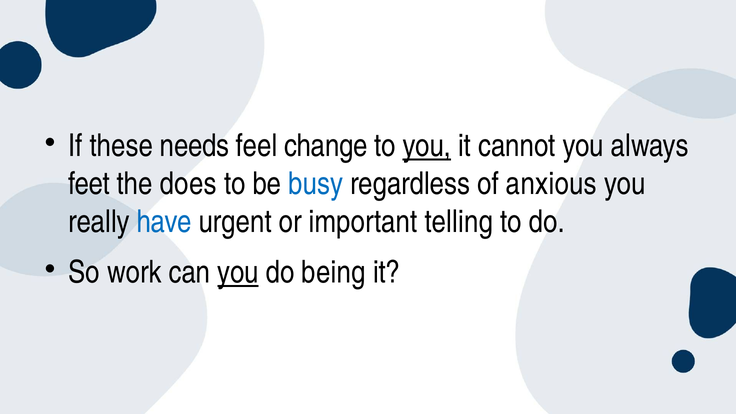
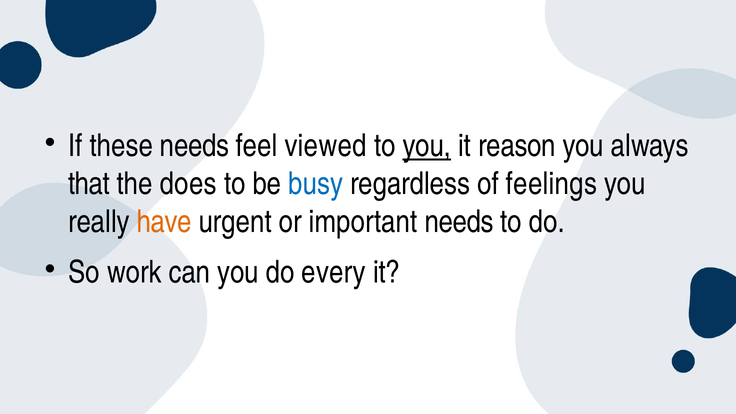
change: change -> viewed (326, 146)
cannot: cannot -> reason (517, 146)
feet: feet -> that (89, 184)
anxious: anxious -> feelings (551, 184)
have colour: blue -> orange (164, 222)
important telling: telling -> needs (459, 222)
you underline: present -> none (238, 273)
being: being -> every (334, 273)
